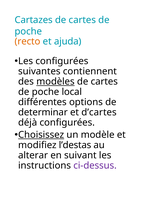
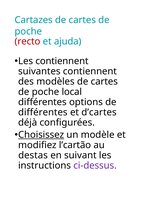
recto colour: orange -> red (27, 42)
Les configurées: configurées -> contiennent (62, 61)
modèles underline: present -> none (55, 82)
determinar: determinar -> différentes (43, 113)
l’destas: l’destas -> l’cartão (75, 145)
alterar: alterar -> destas (33, 156)
